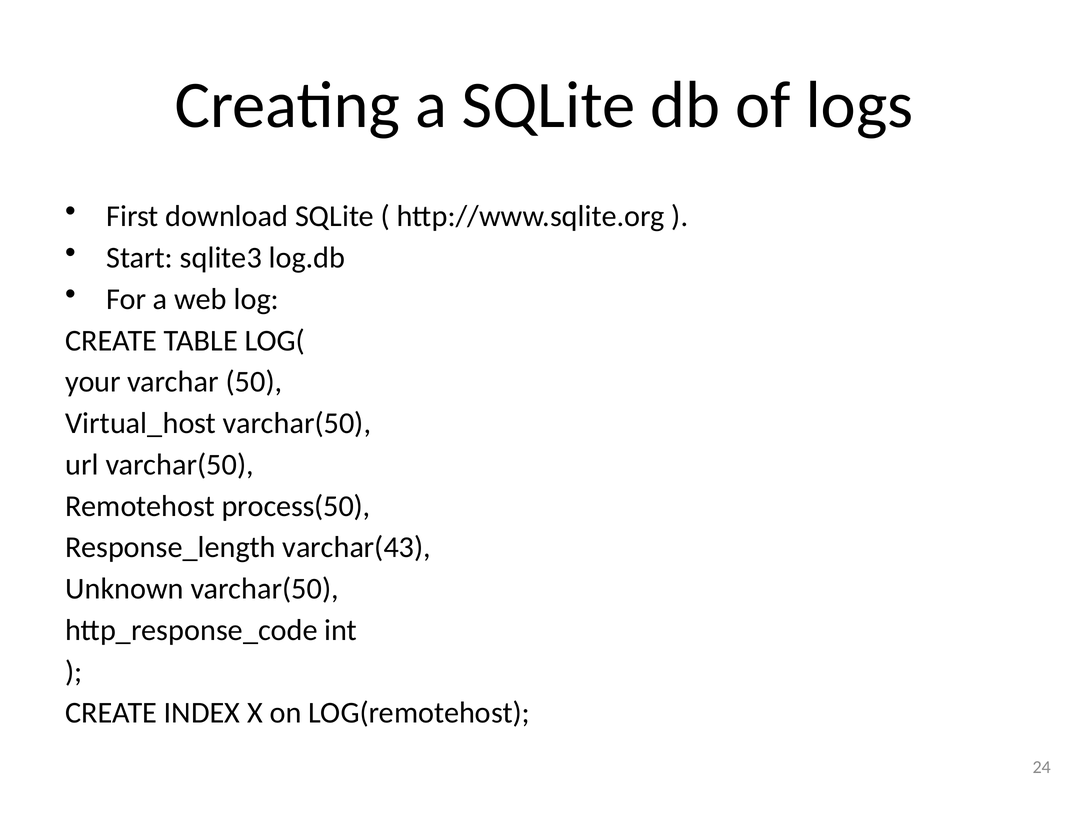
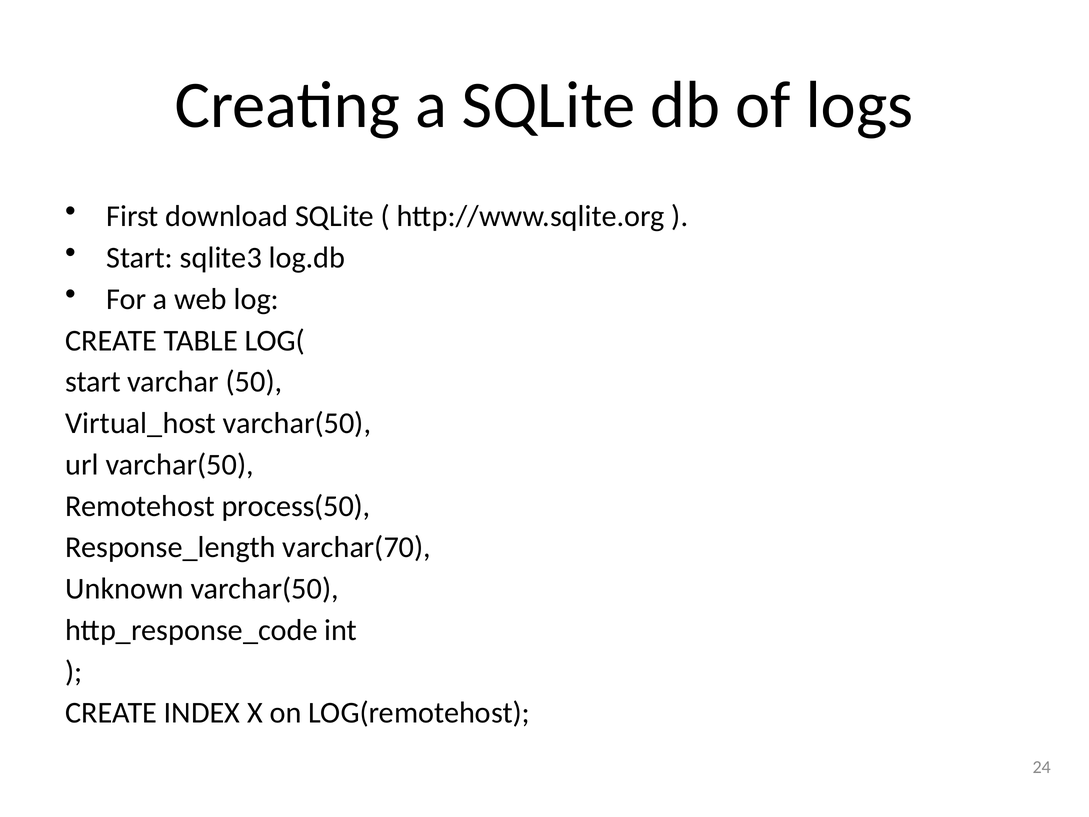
your: your -> start (93, 382)
varchar(43: varchar(43 -> varchar(70 (357, 547)
